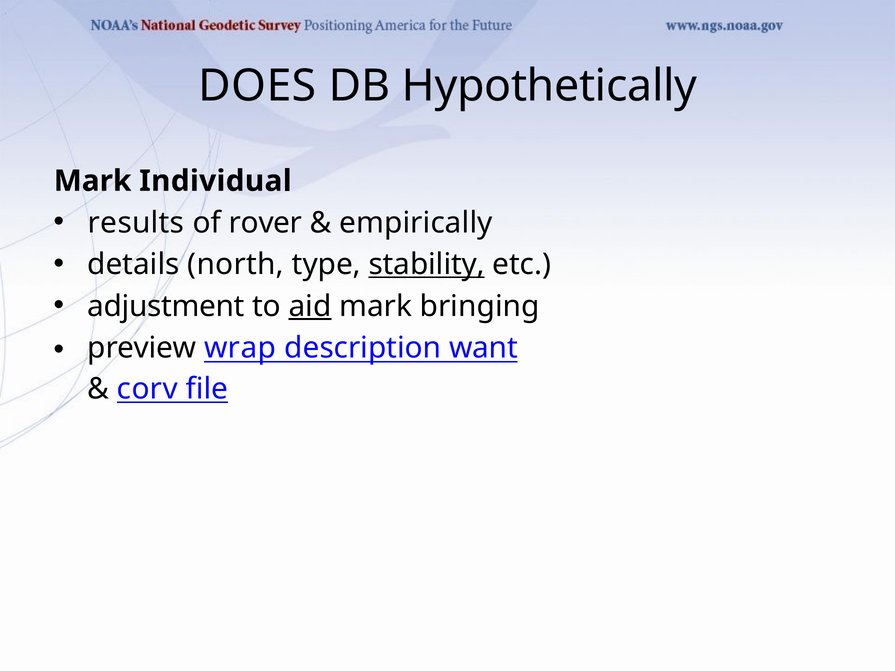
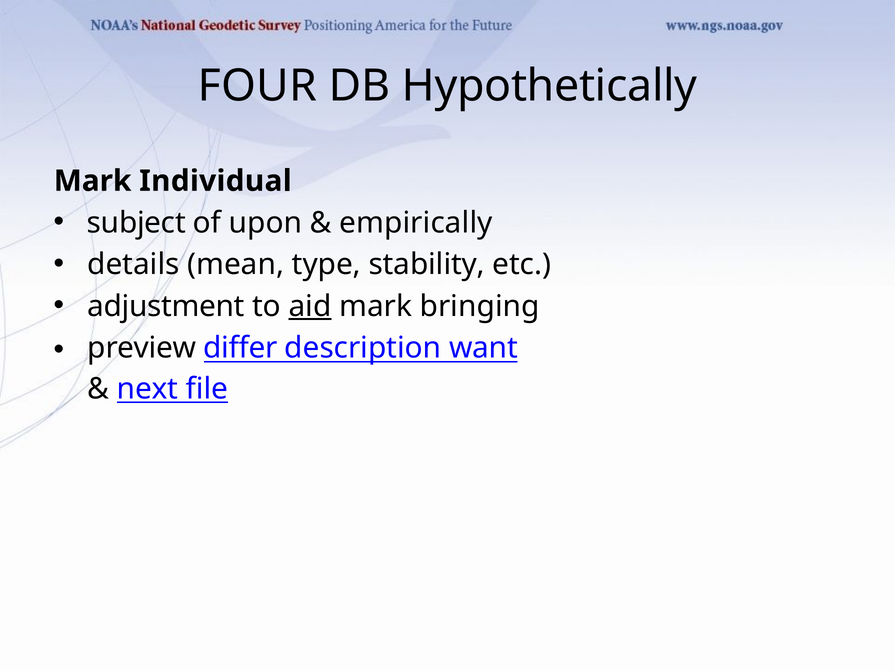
DOES: DOES -> FOUR (257, 86)
results: results -> subject (136, 223)
rover: rover -> upon (265, 223)
north: north -> mean (236, 265)
stability underline: present -> none (427, 265)
wrap: wrap -> differ (240, 348)
corv: corv -> next (148, 389)
